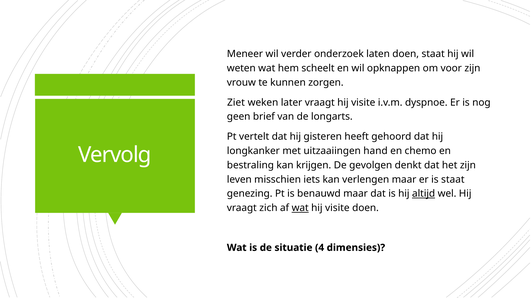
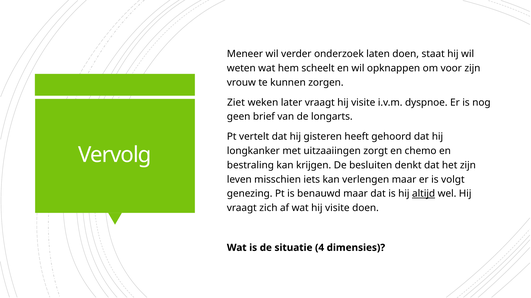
hand: hand -> zorgt (376, 151)
gevolgen: gevolgen -> besluiten (371, 165)
is staat: staat -> volgt (453, 180)
wat underline: present -> none (300, 208)
